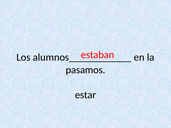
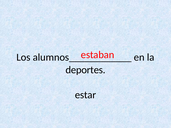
pasamos: pasamos -> deportes (86, 70)
